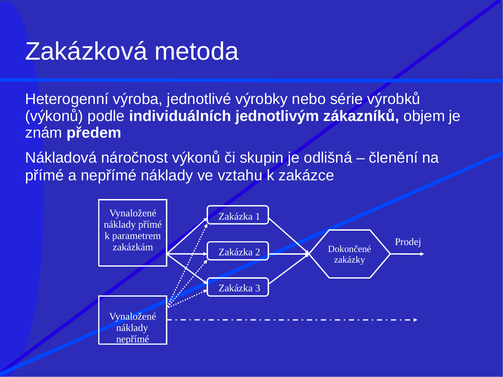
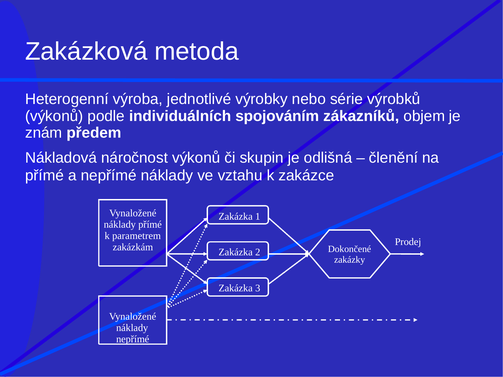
jednotlivým: jednotlivým -> spojováním (277, 116)
